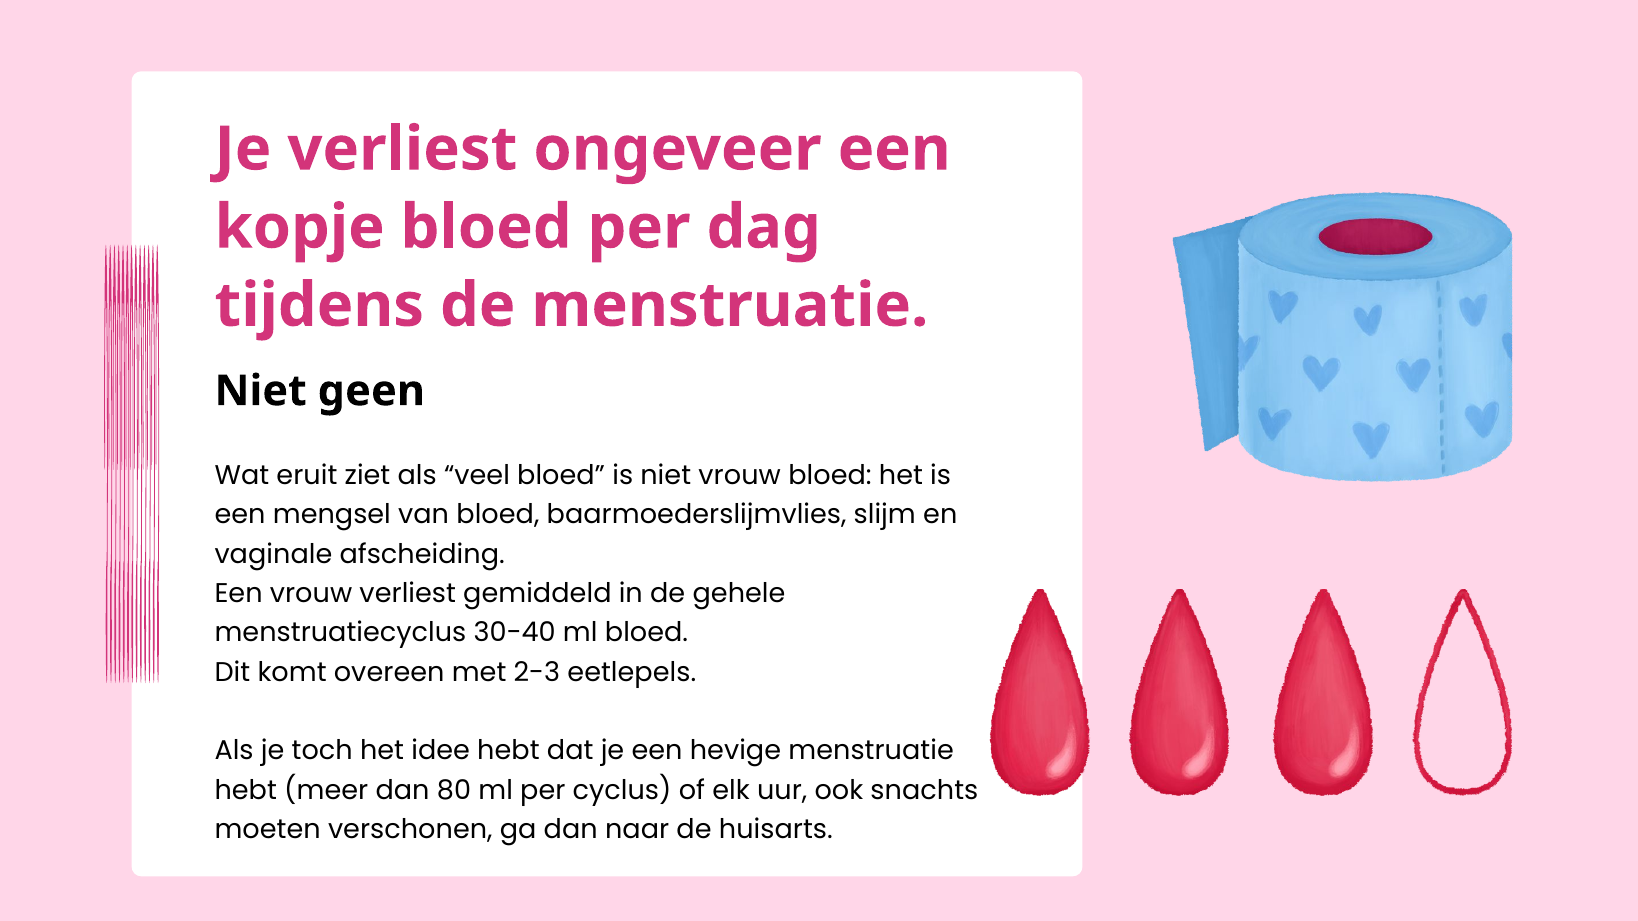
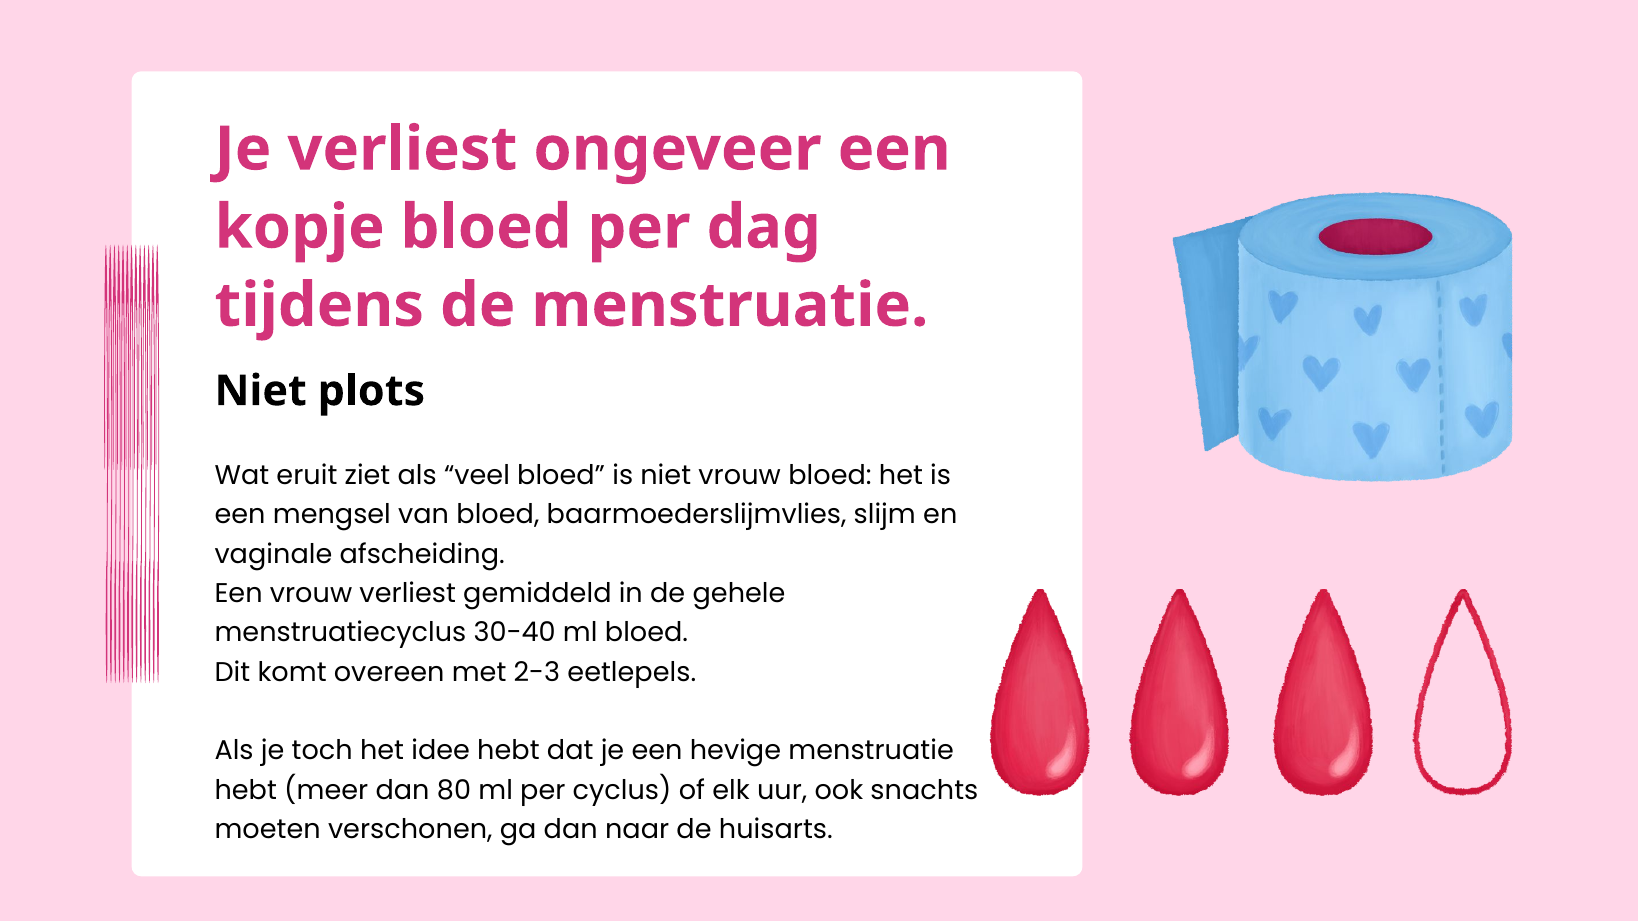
geen: geen -> plots (371, 391)
